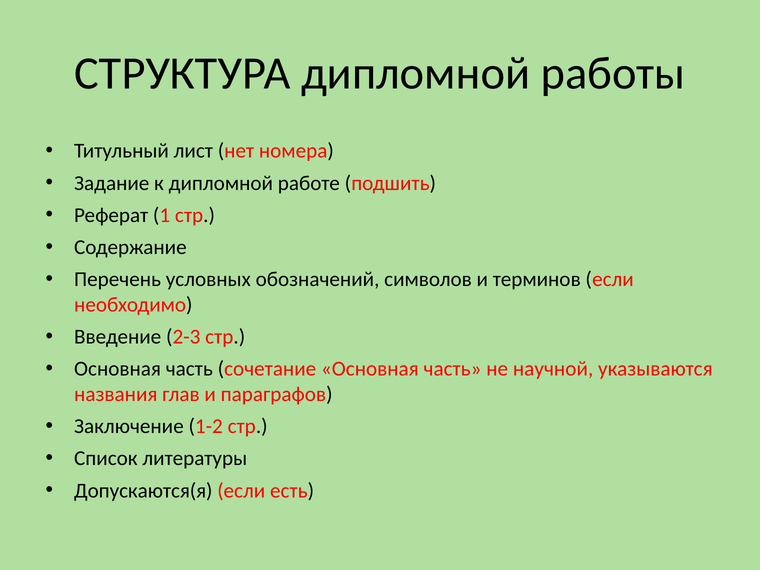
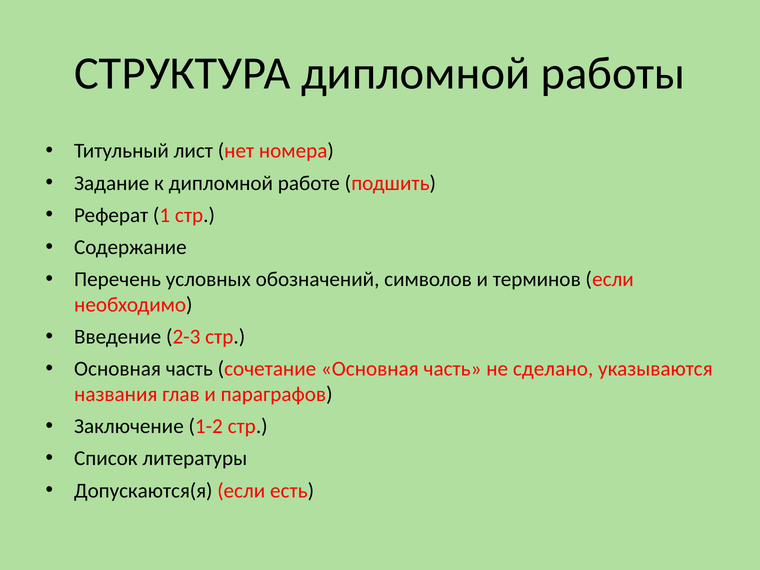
научной: научной -> сделано (553, 369)
